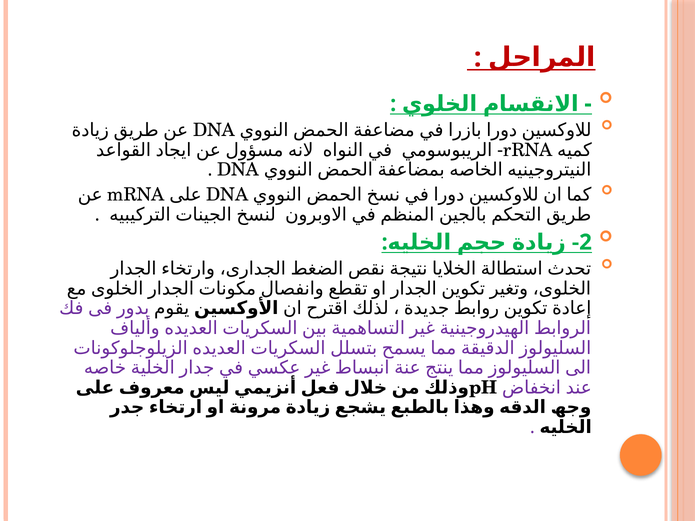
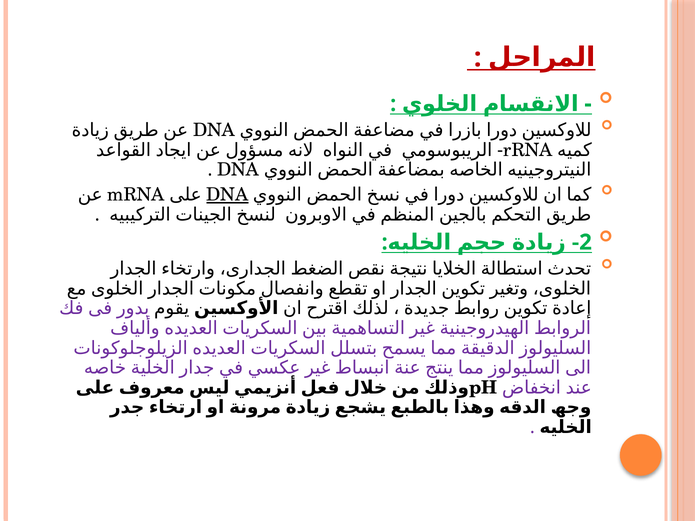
DNA underline: none -> present (227, 195)
